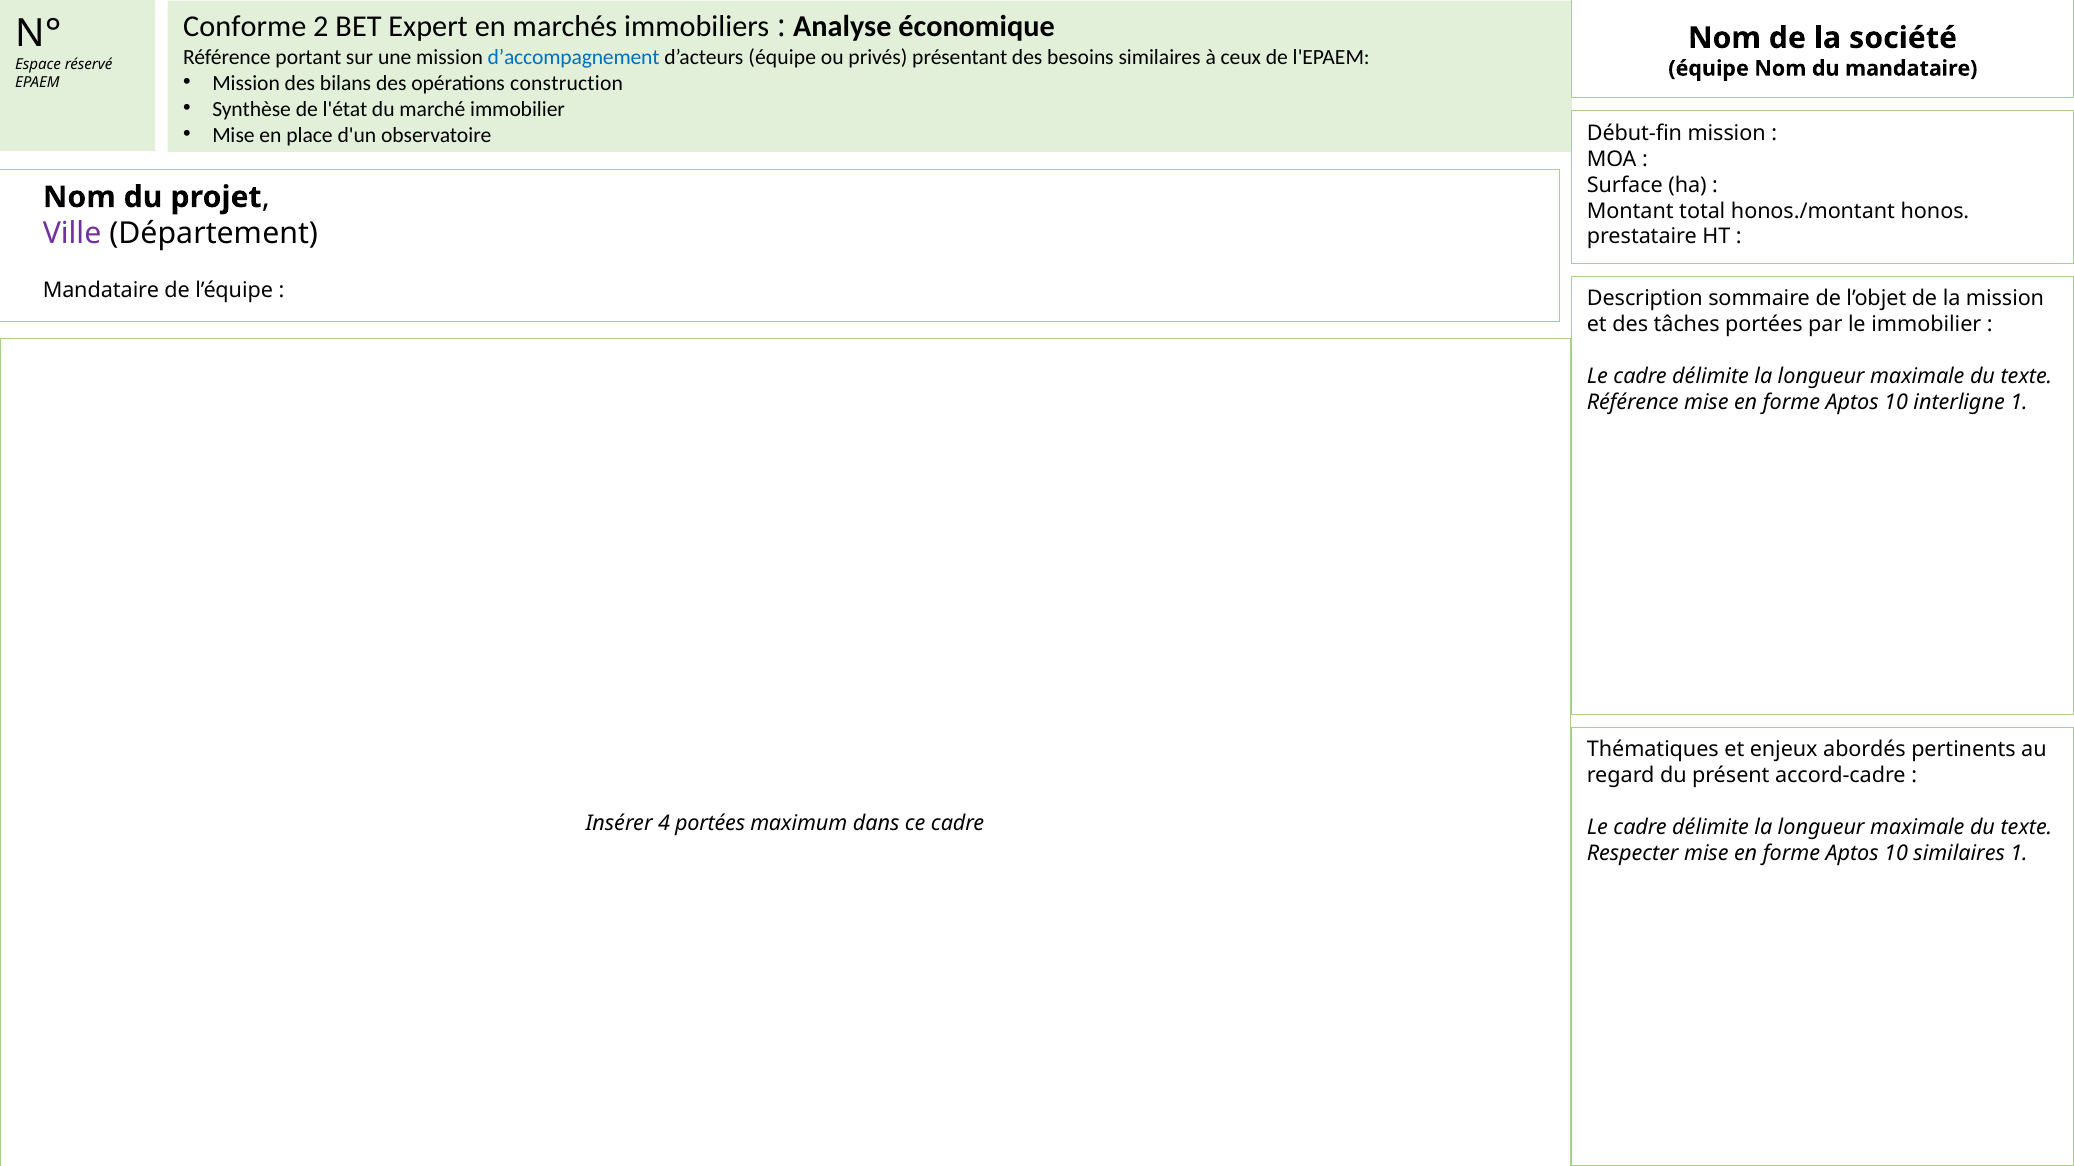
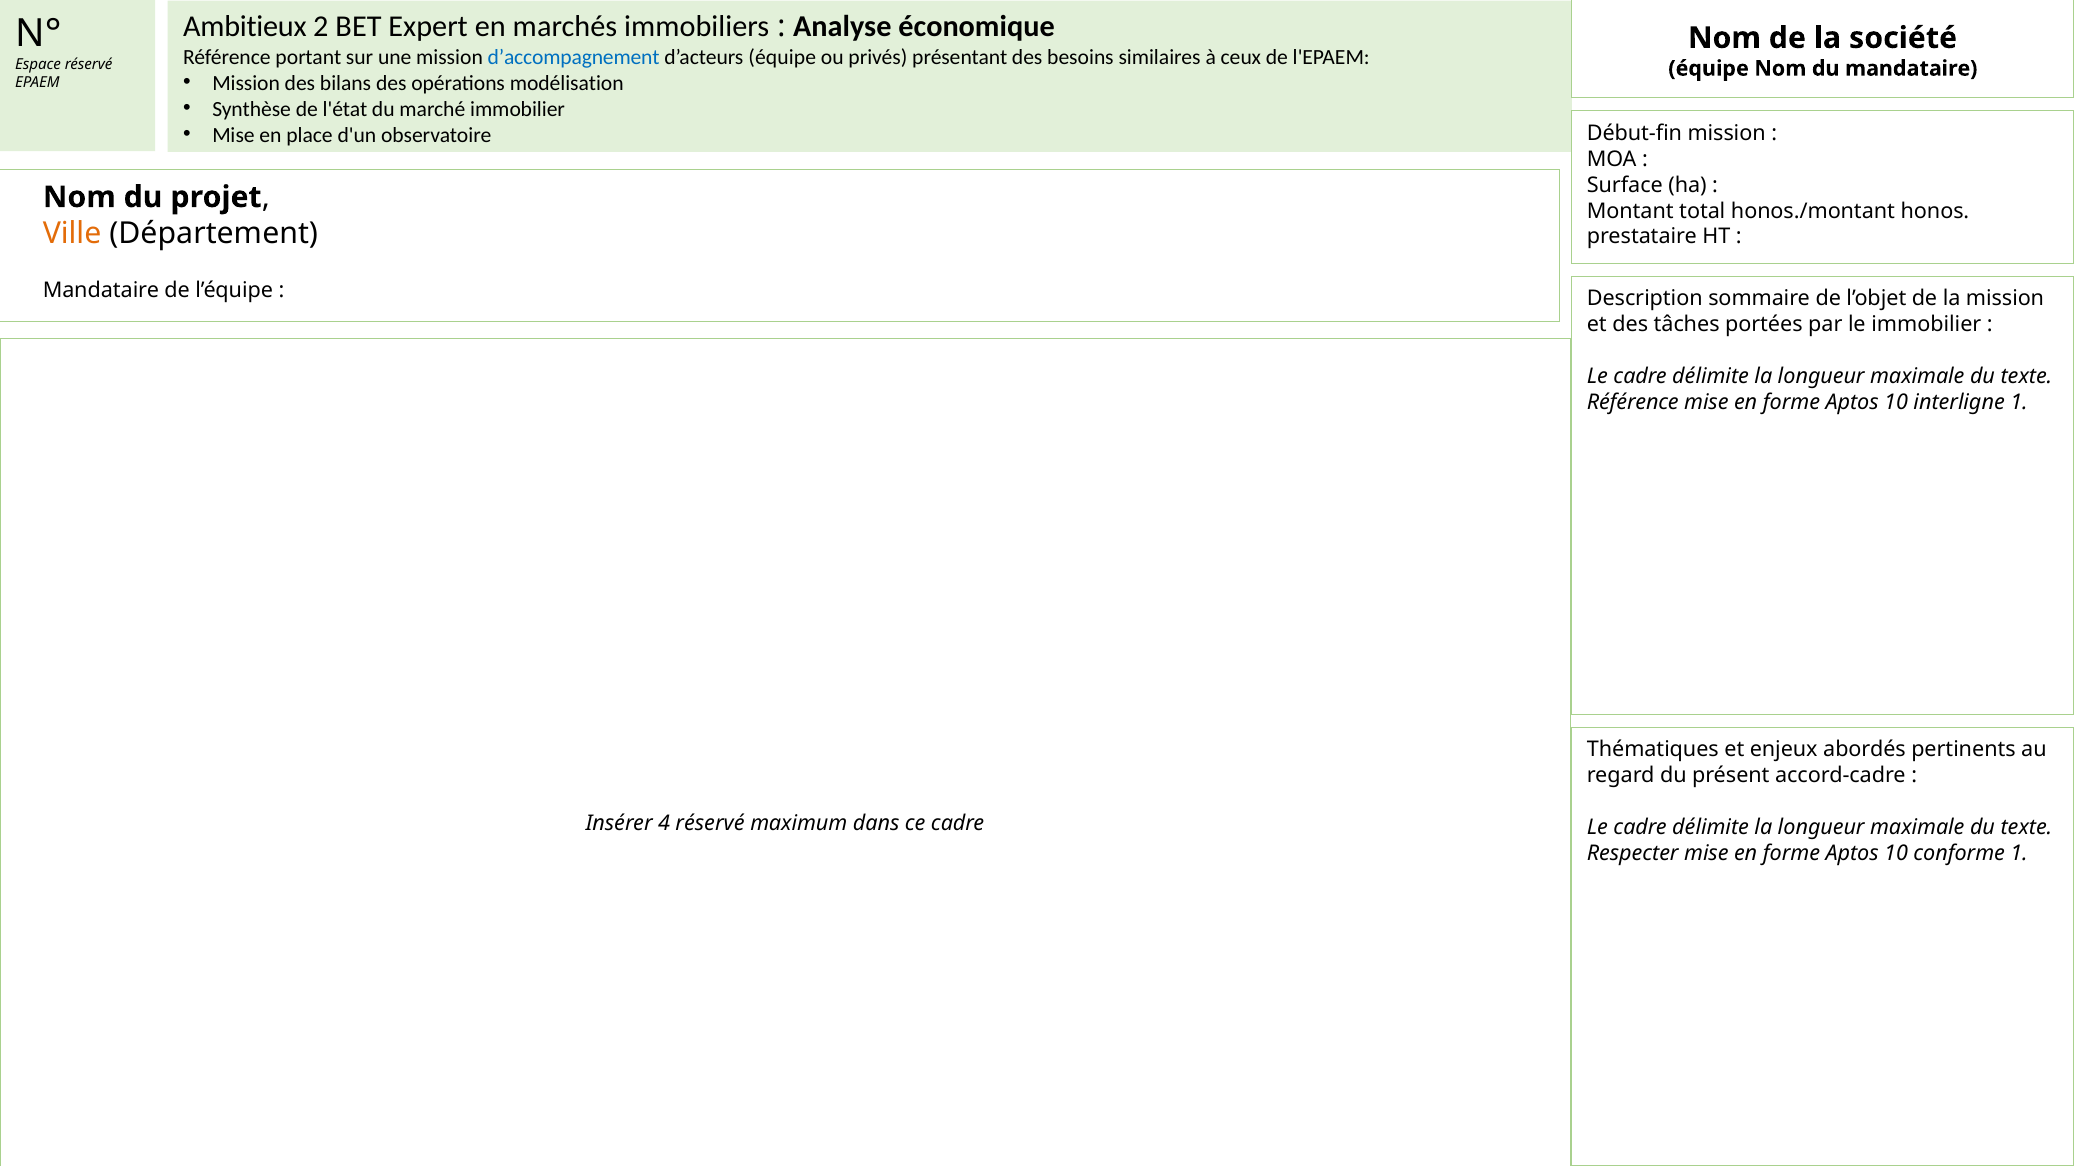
Conforme: Conforme -> Ambitieux (245, 27)
construction: construction -> modélisation (567, 83)
Ville colour: purple -> orange (72, 234)
4 portées: portées -> réservé (710, 824)
10 similaires: similaires -> conforme (1959, 854)
